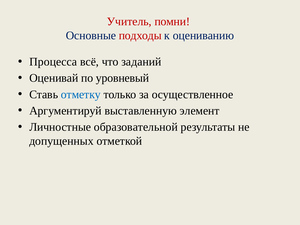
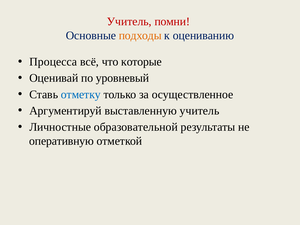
подходы colour: red -> orange (140, 36)
заданий: заданий -> которые (141, 62)
выставленную элемент: элемент -> учитель (200, 111)
допущенных: допущенных -> оперативную (62, 141)
